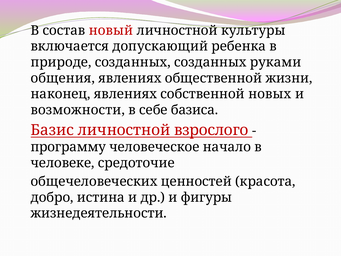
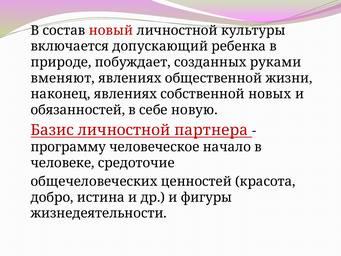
природе созданных: созданных -> побуждает (133, 62)
общения: общения -> вменяют (63, 78)
возможности: возможности -> обязанностей (78, 110)
базиса: базиса -> новую (194, 110)
взрослого: взрослого -> партнера (211, 130)
